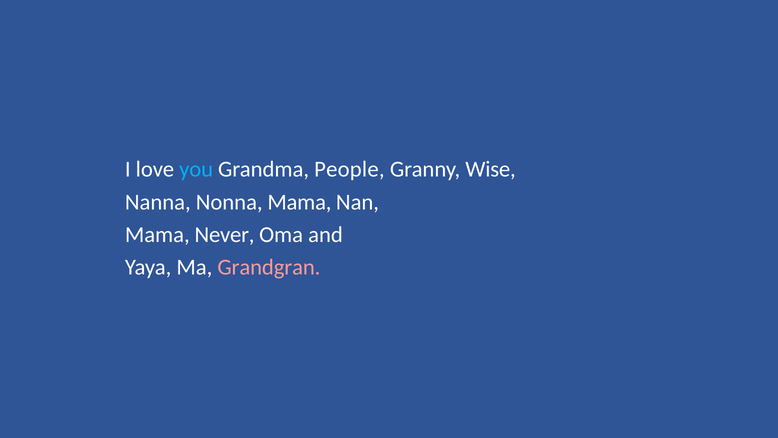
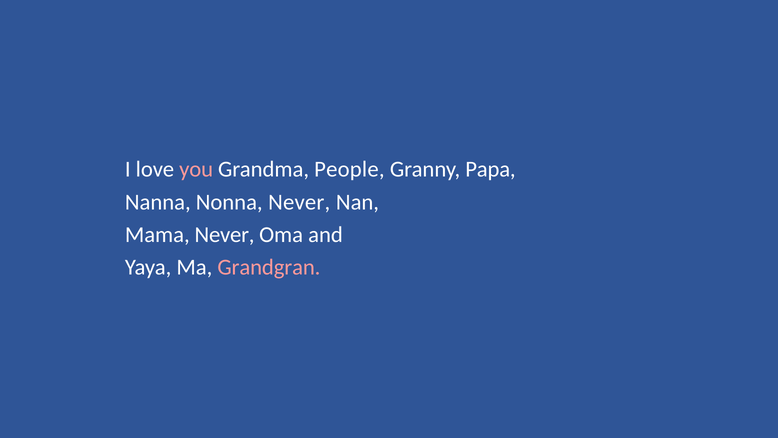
you colour: light blue -> pink (196, 169)
Wise: Wise -> Papa (490, 169)
Nonna Mama: Mama -> Never (299, 202)
